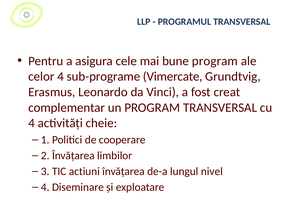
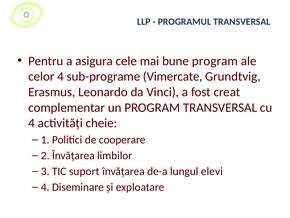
actiuni: actiuni -> suport (84, 171)
nivel: nivel -> elevi (212, 171)
